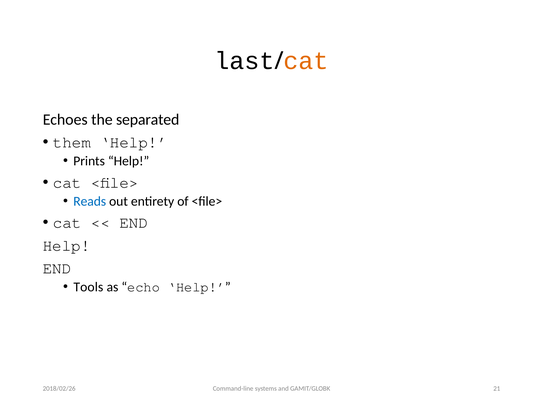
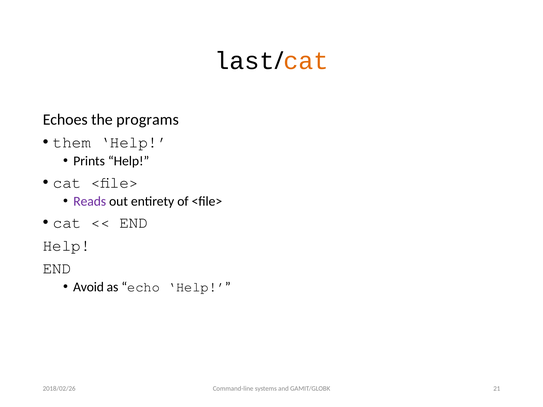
separated: separated -> programs (148, 120)
Reads colour: blue -> purple (90, 201)
Tools: Tools -> Avoid (89, 287)
